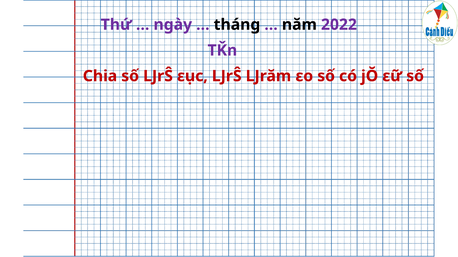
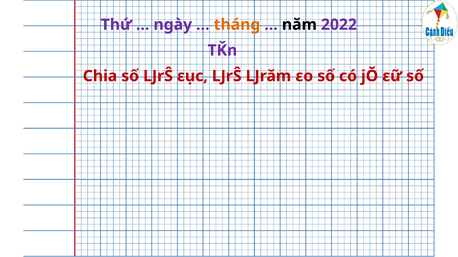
tháng colour: black -> orange (237, 25)
